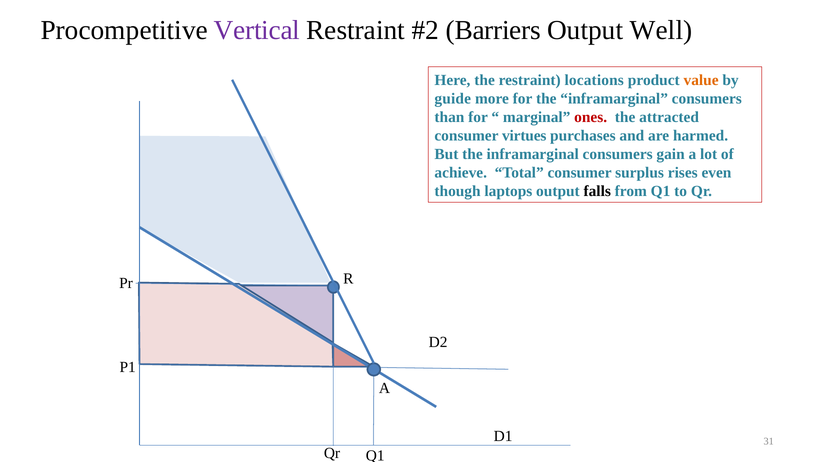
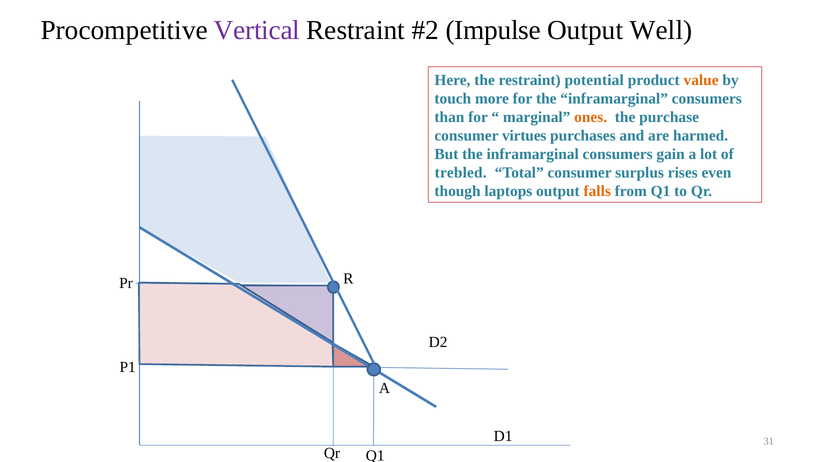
Barriers: Barriers -> Impulse (493, 30)
locations: locations -> potential (594, 80)
guide: guide -> touch (453, 99)
ones colour: red -> orange (591, 117)
attracted: attracted -> purchase (669, 117)
achieve: achieve -> trebled (461, 172)
falls colour: black -> orange (597, 191)
